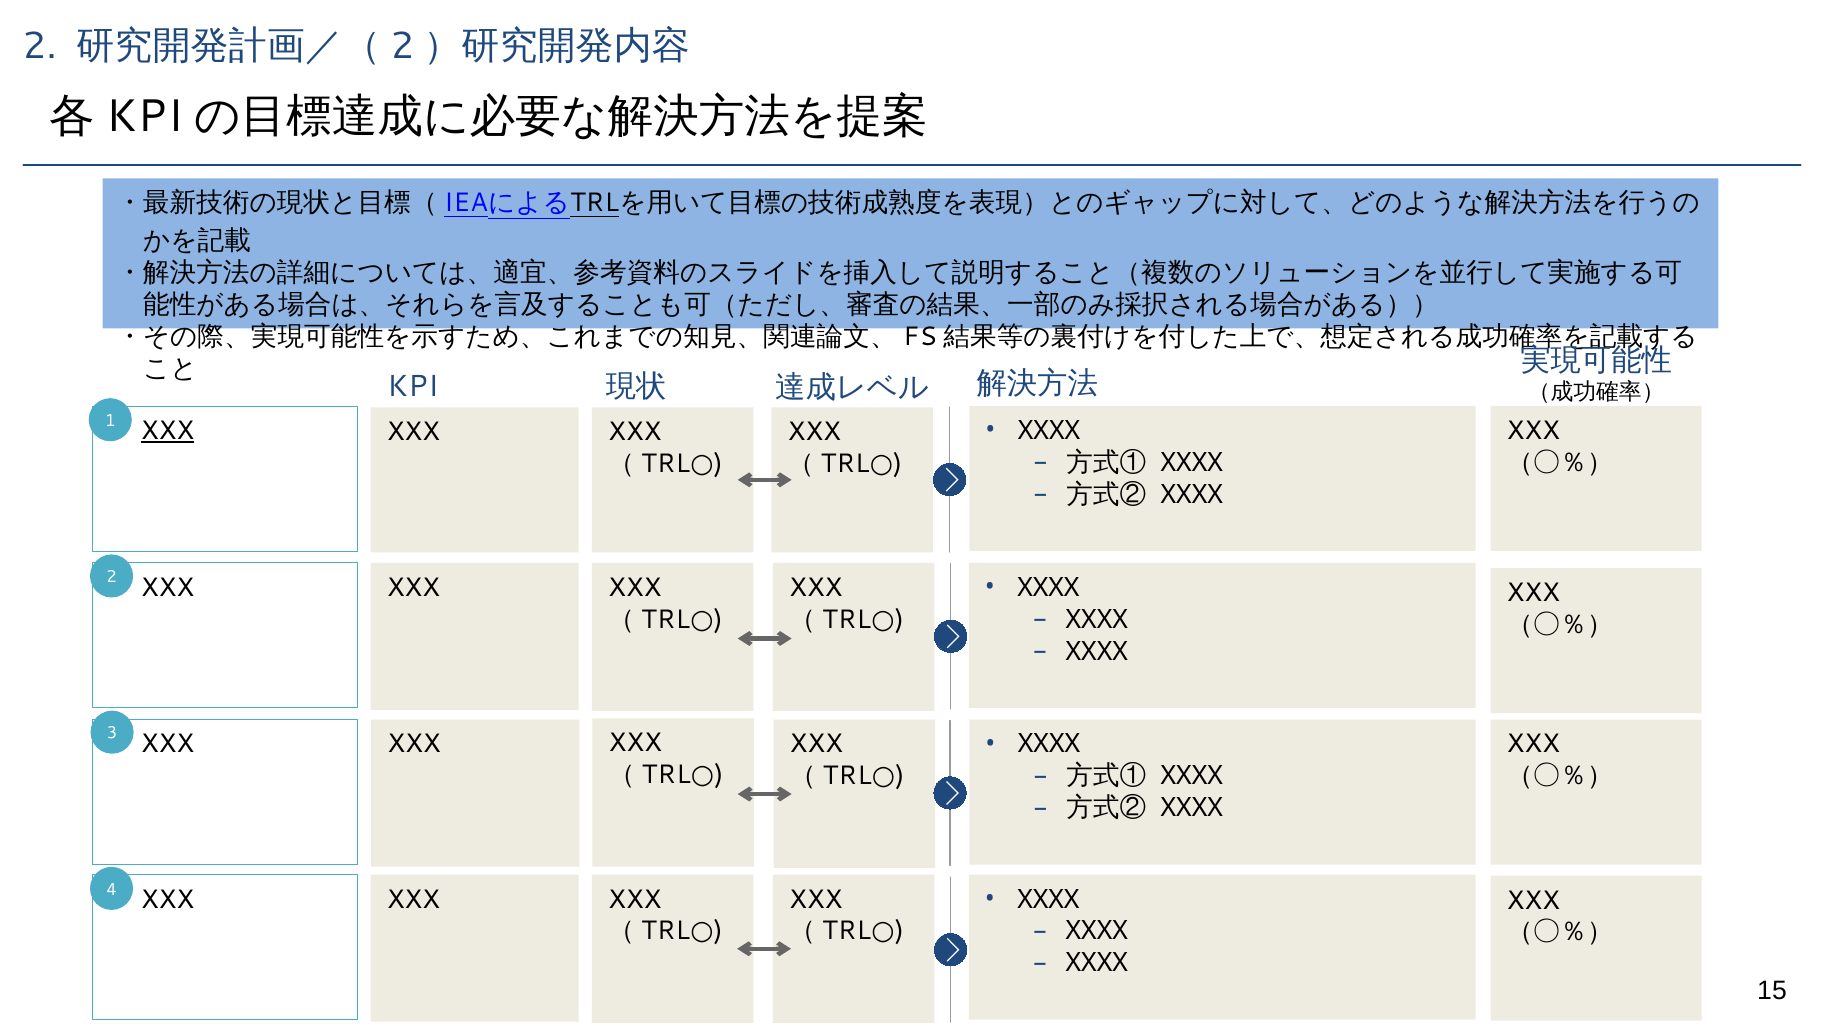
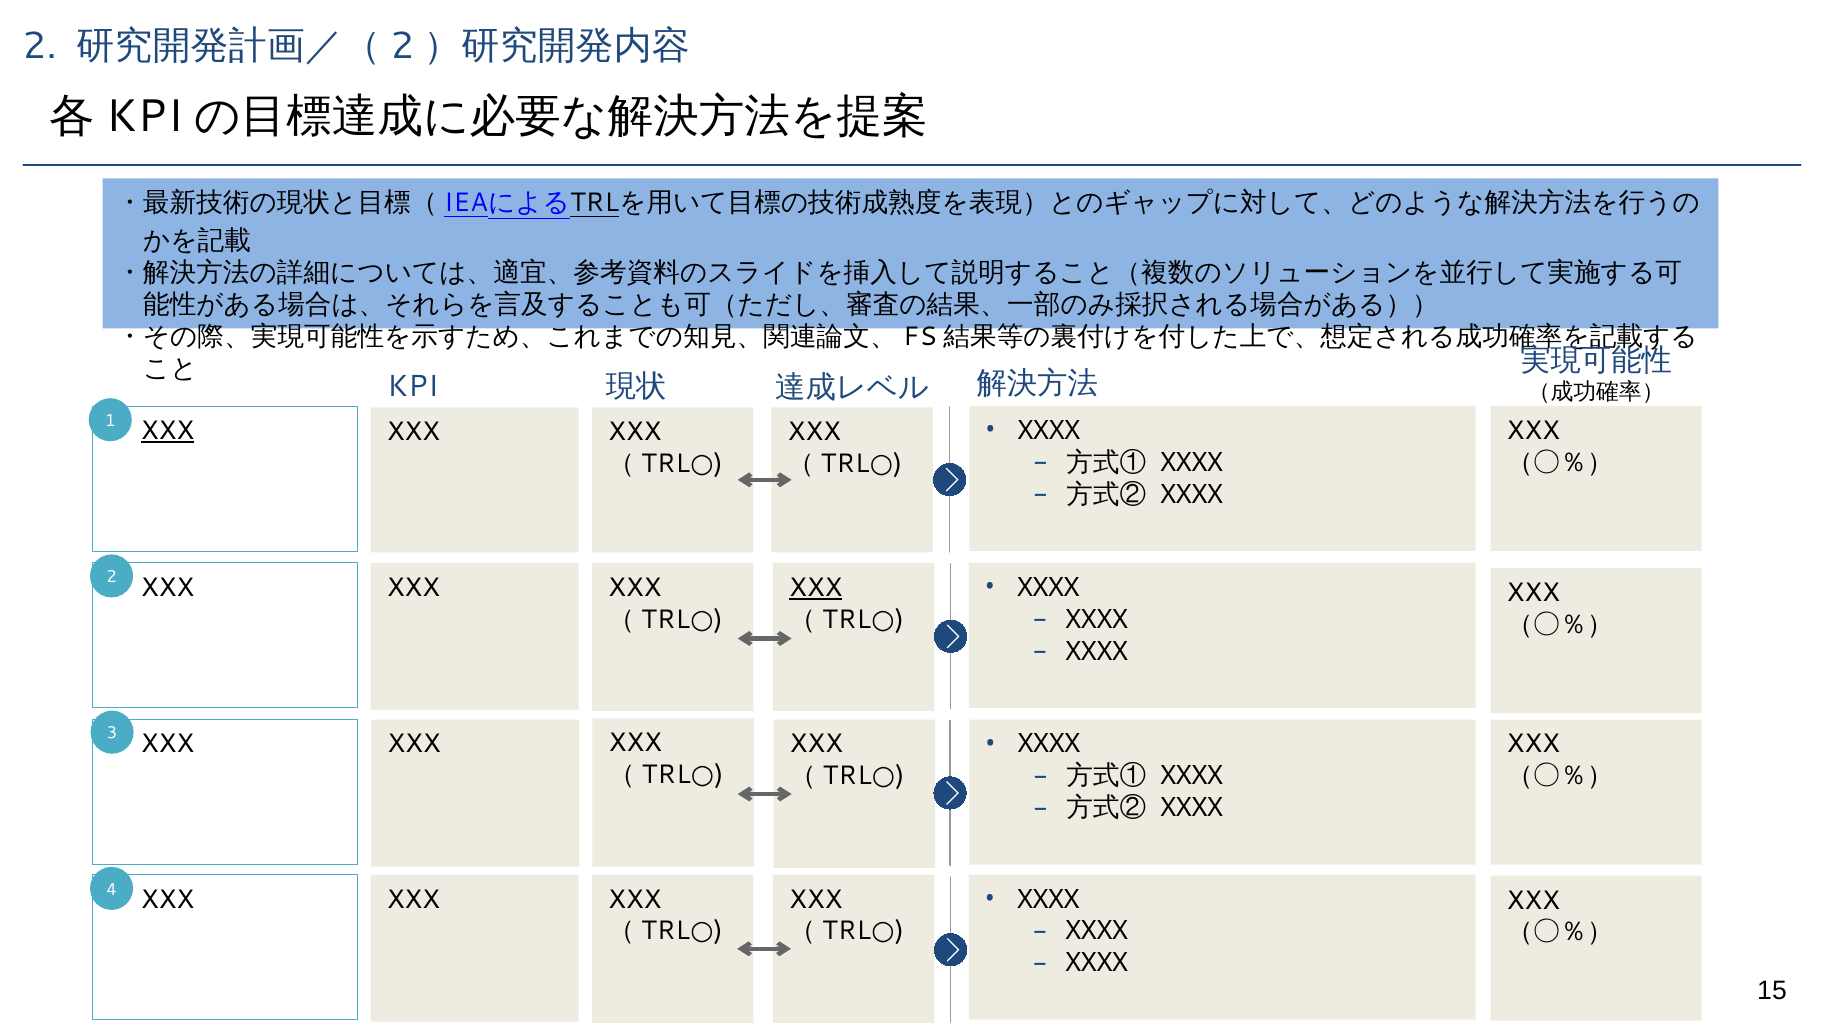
XXX underline: none -> present (816, 587)
